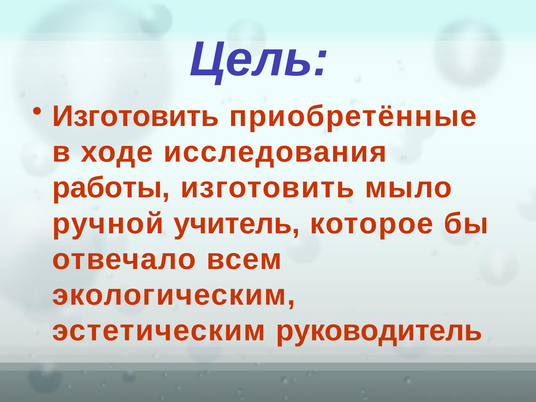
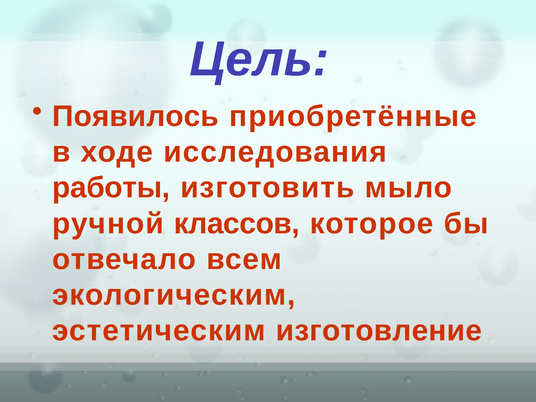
Изготовить: Изготовить -> Появилось (135, 116)
учитель: учитель -> классов (237, 224)
руководитель: руководитель -> изготовление (379, 331)
